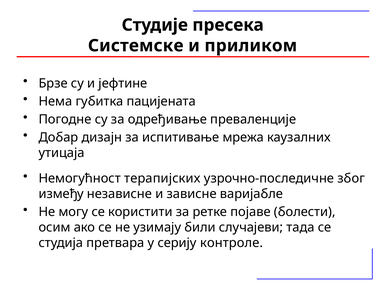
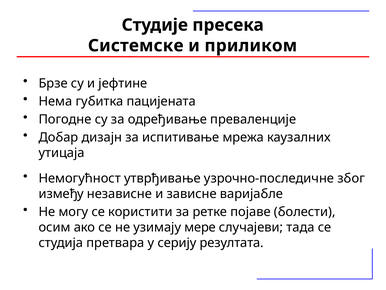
терапијских: терапијских -> утврђивање (162, 178)
били: били -> мере (200, 227)
контроле: контроле -> резултата (232, 242)
